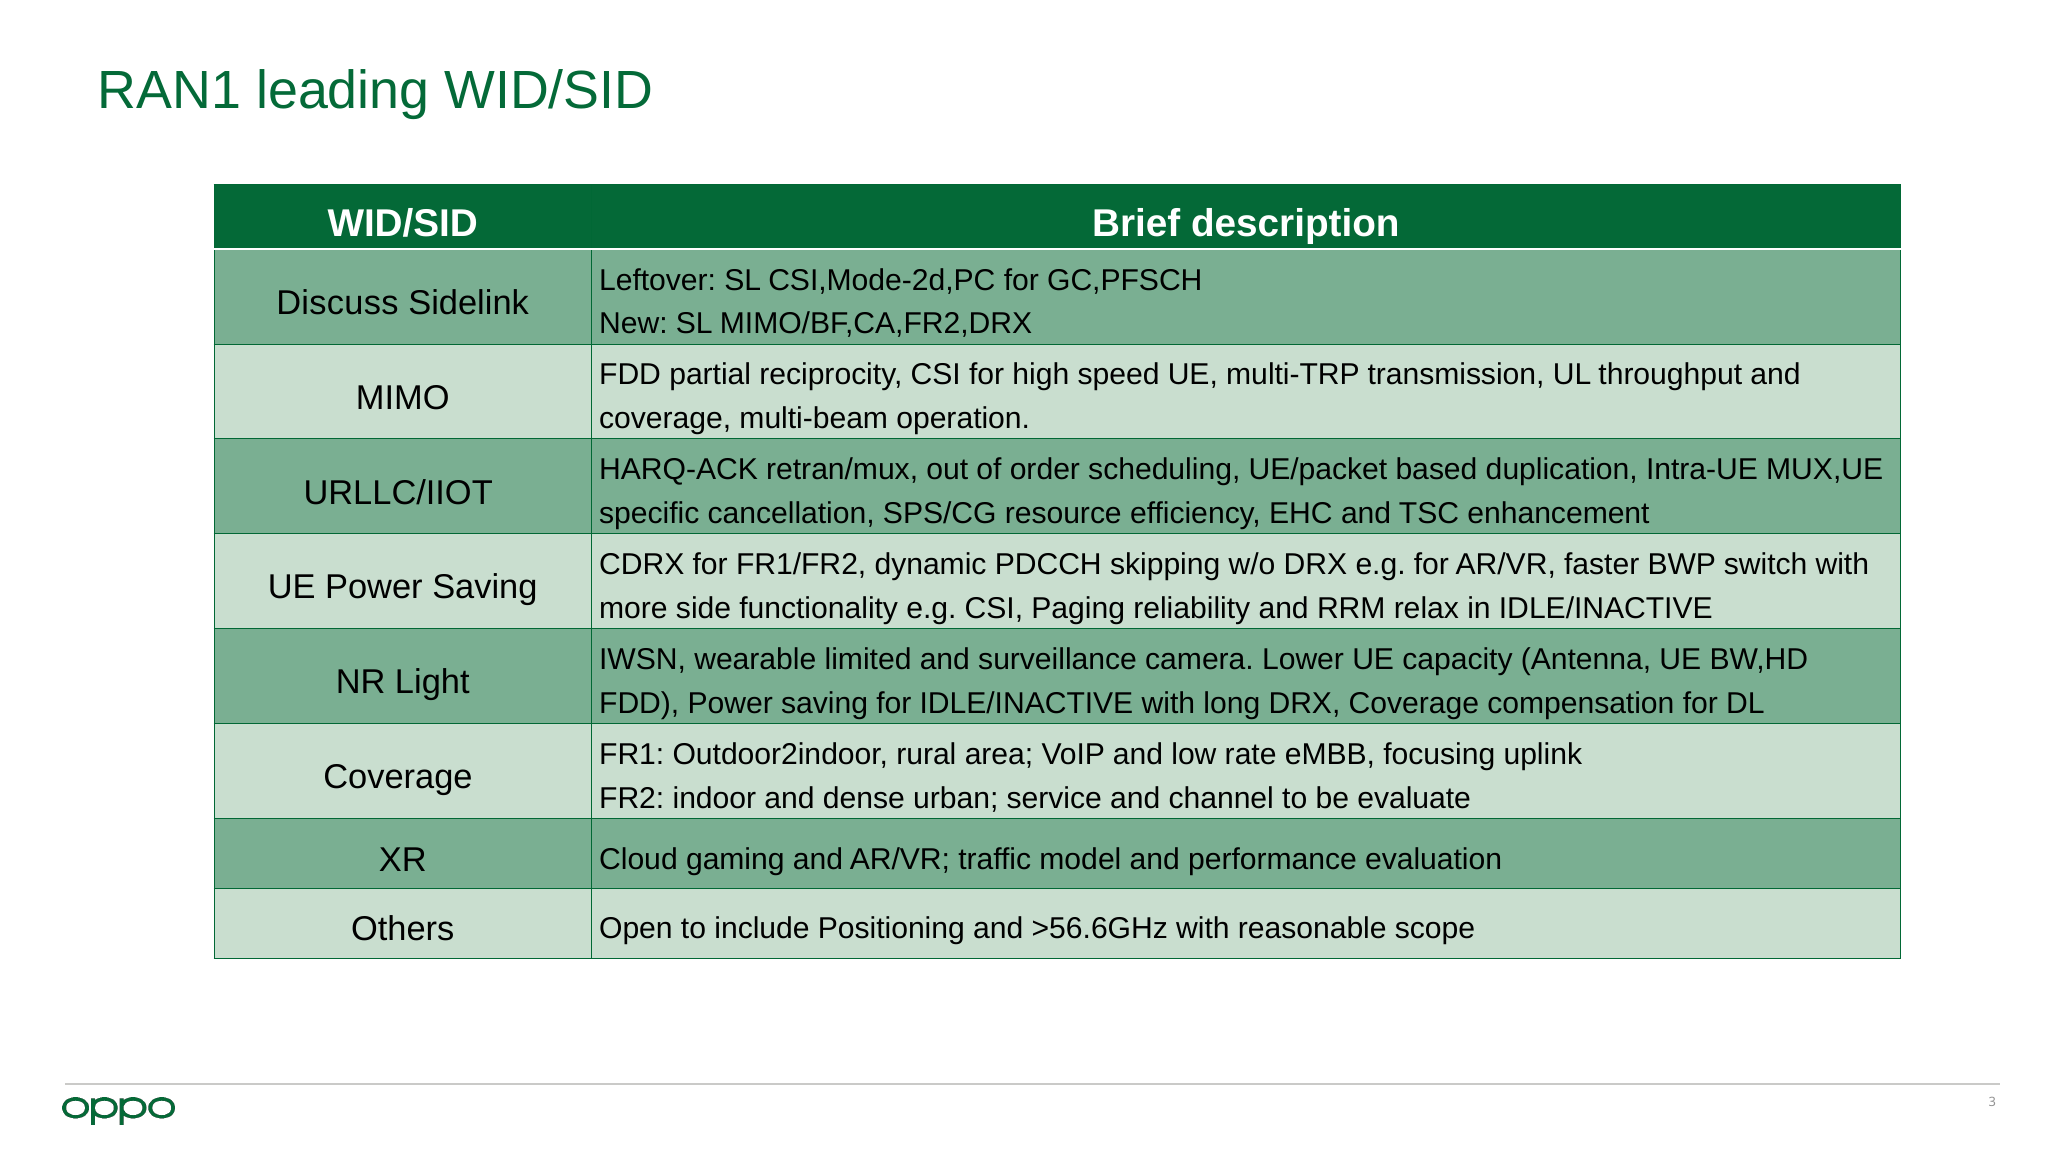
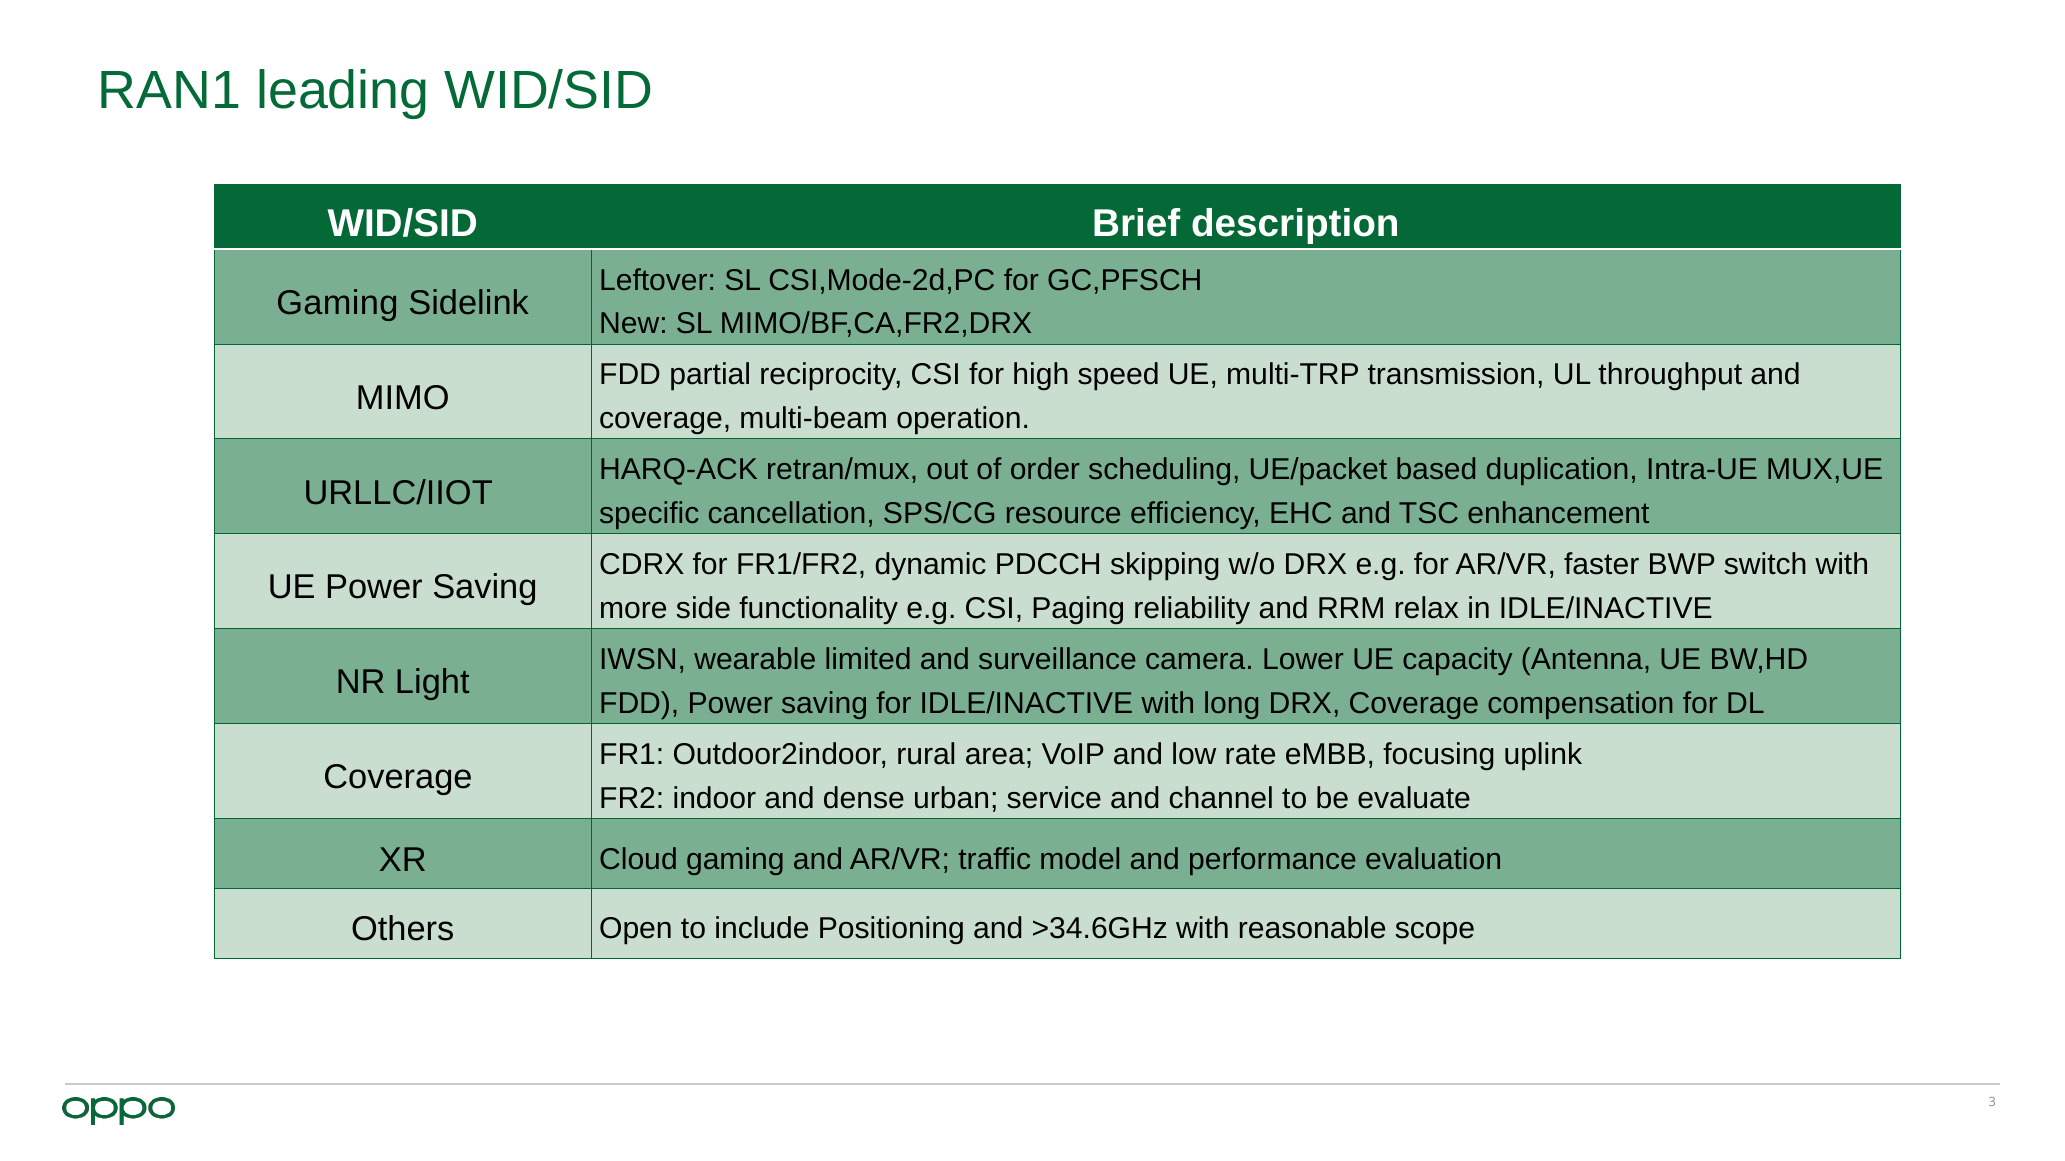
Discuss: Discuss -> Gaming (337, 303)
>56.6GHz: >56.6GHz -> >34.6GHz (1100, 929)
